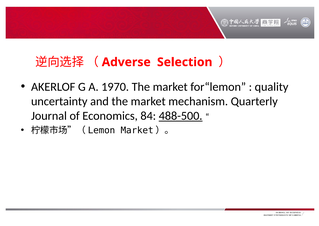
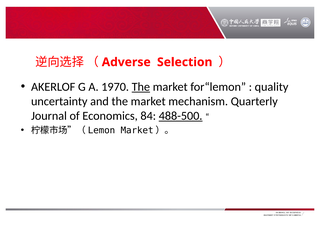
The underline: none -> present (141, 87)
